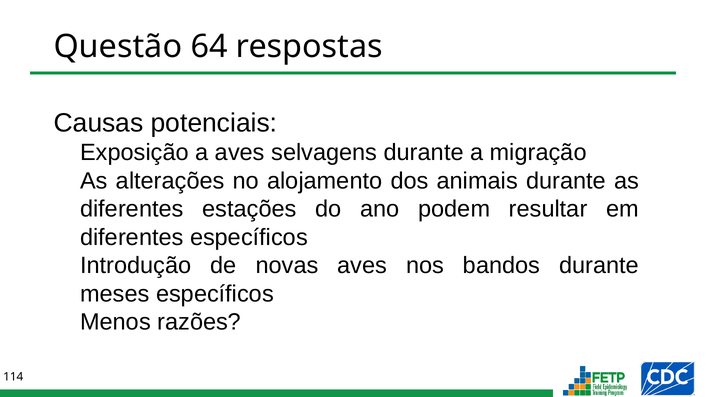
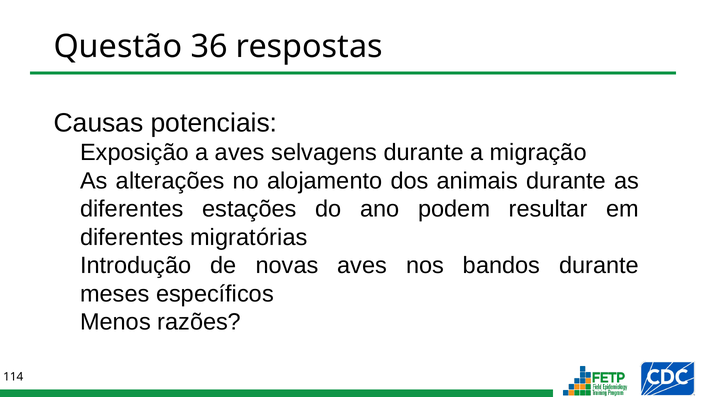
64: 64 -> 36 (209, 46)
diferentes específicos: específicos -> migratórias (249, 237)
